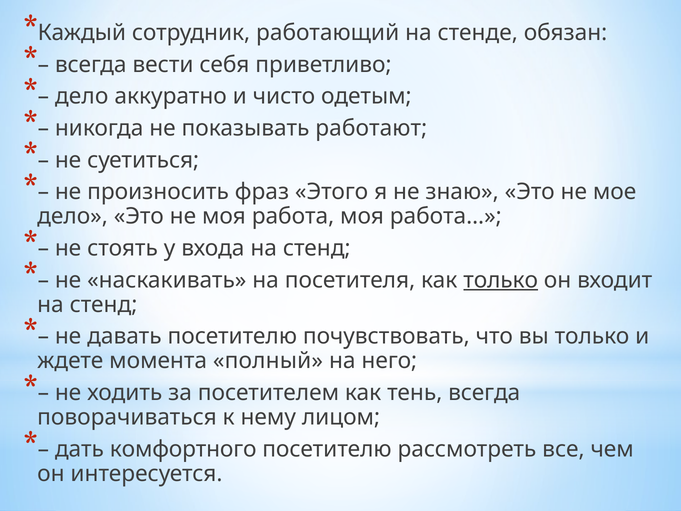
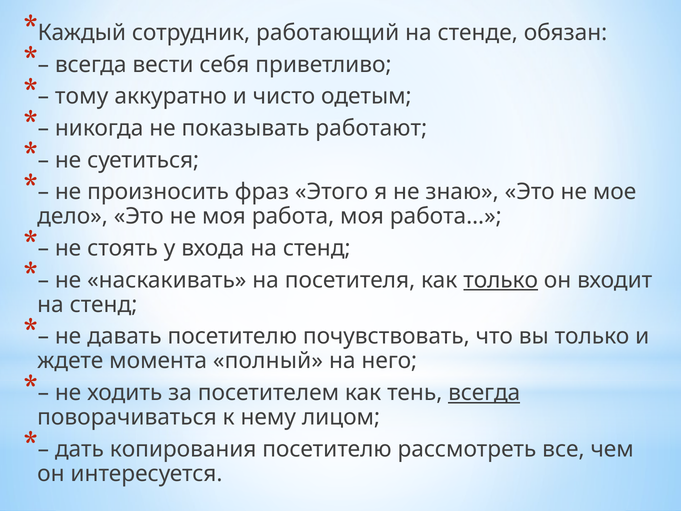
дело: дело -> тому (82, 96)
всегда underline: none -> present (484, 393)
комфортного: комфортного -> копирования (183, 449)
